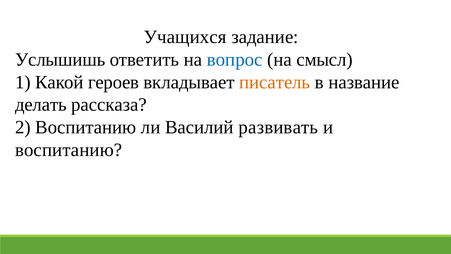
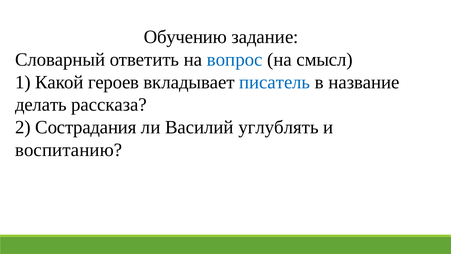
Учащихся: Учащихся -> Обучению (185, 37)
Услышишь: Услышишь -> Словарный (60, 60)
писатель colour: orange -> blue (275, 82)
2 Воспитанию: Воспитанию -> Сострадания (86, 127)
развивать: развивать -> углублять (279, 127)
